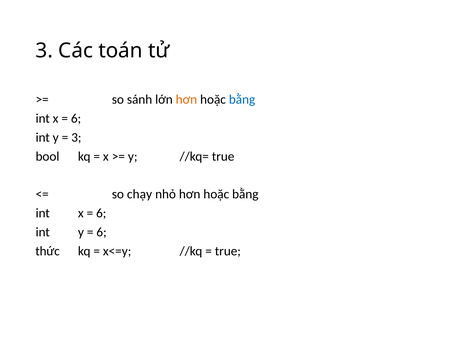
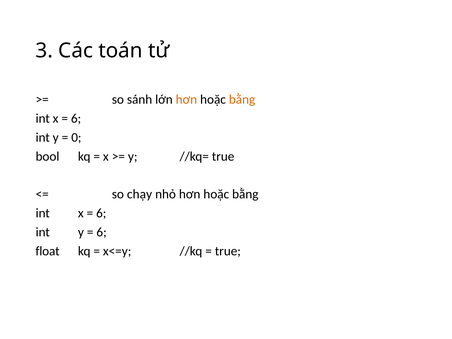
bằng colour: blue -> orange (242, 100)
3: 3 -> 0 (76, 137)
thức: thức -> float (48, 251)
